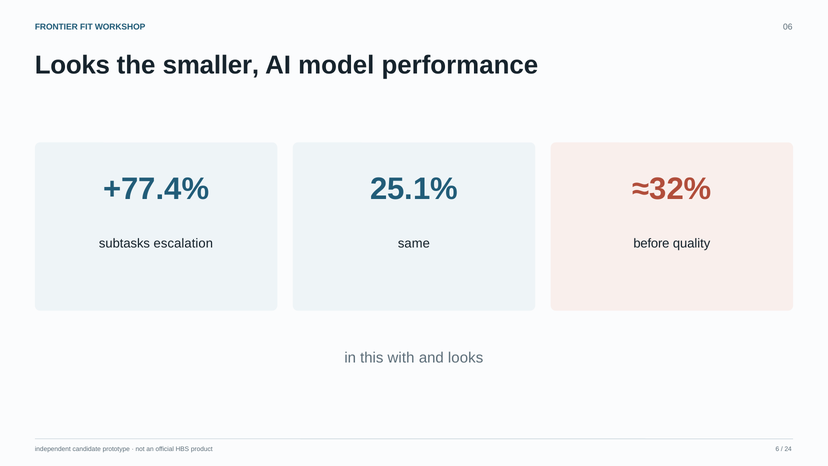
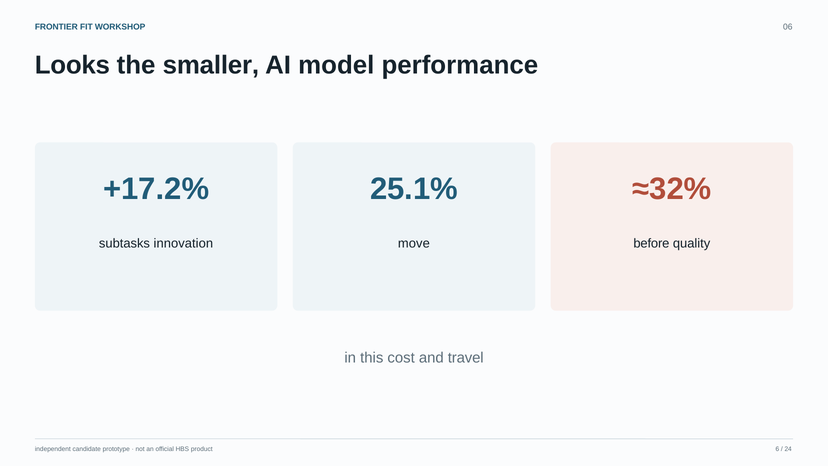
+77.4%: +77.4% -> +17.2% (156, 189)
escalation: escalation -> innovation (183, 243)
same: same -> move (414, 243)
with: with -> cost (401, 358)
and looks: looks -> travel (466, 358)
